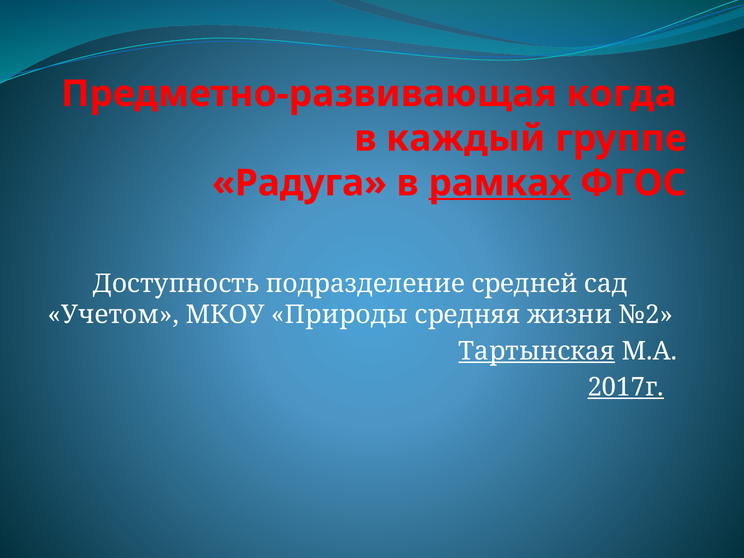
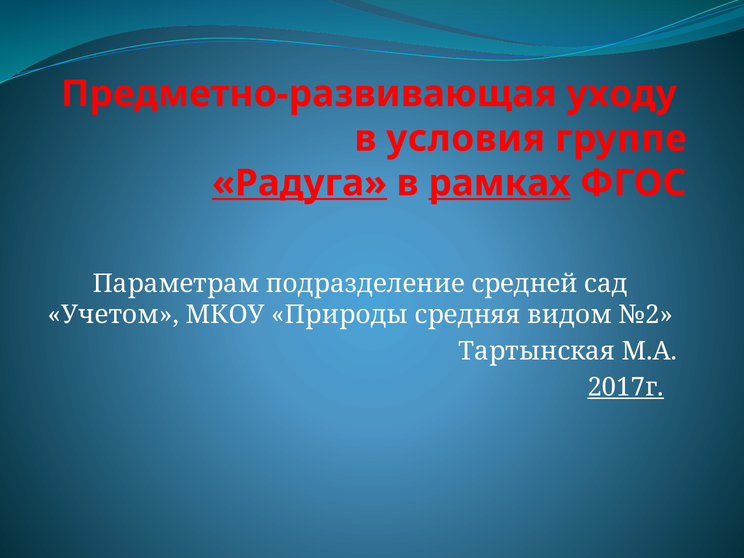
когда: когда -> уходу (622, 94)
каждый: каждый -> условия (466, 138)
Радуга underline: none -> present (299, 183)
Доступность: Доступность -> Параметрам (176, 284)
жизни: жизни -> видом (569, 315)
Тартынская underline: present -> none (537, 351)
